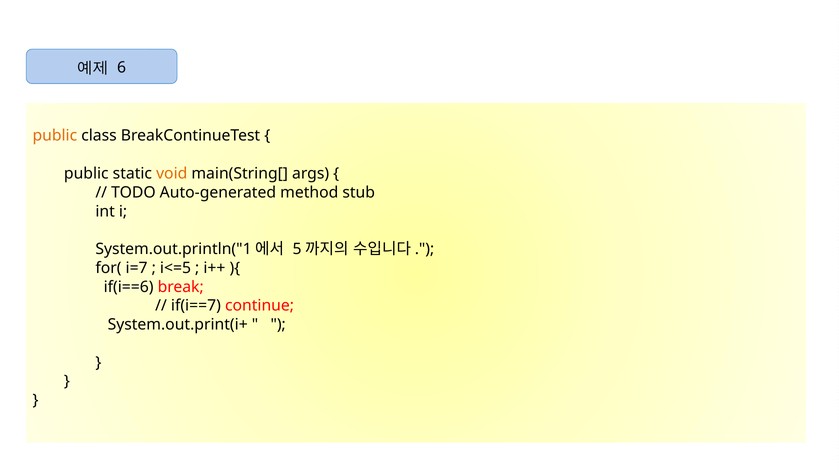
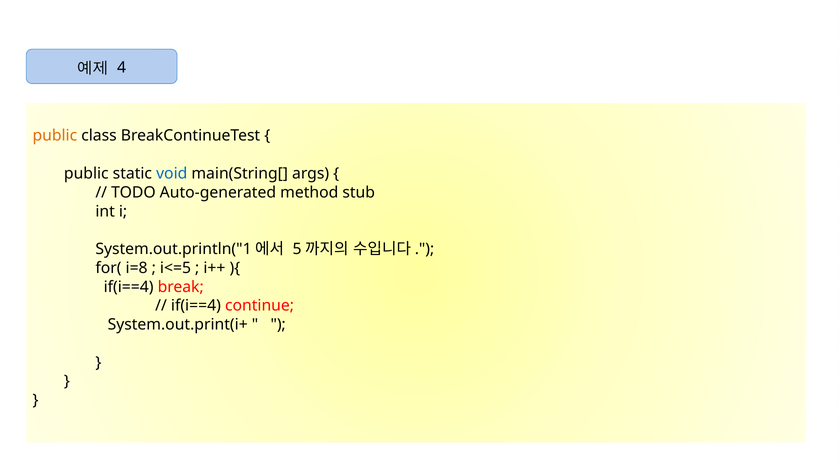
6: 6 -> 4 (122, 67)
void colour: orange -> blue (172, 174)
i=7: i=7 -> i=8 (137, 268)
if(i==6: if(i==6 -> if(i==4 (129, 287)
if(i==7: if(i==7 -> if(i==4 (196, 306)
